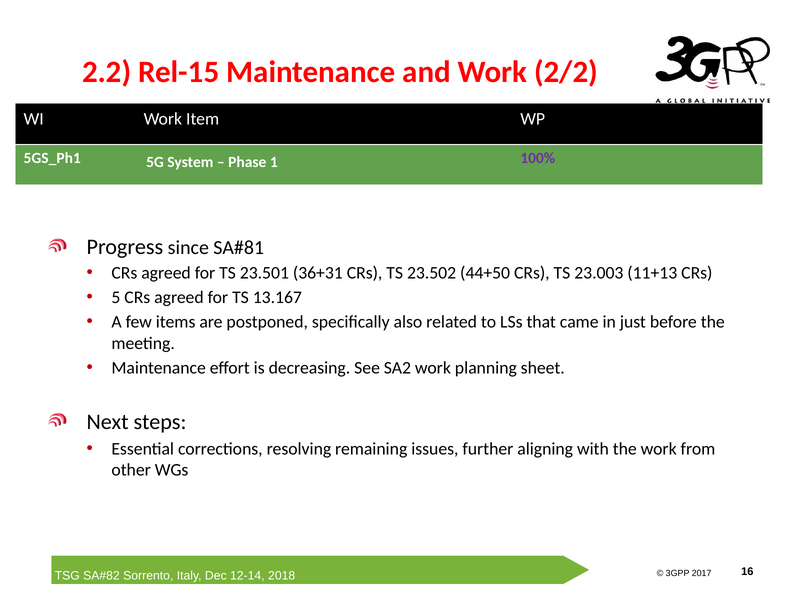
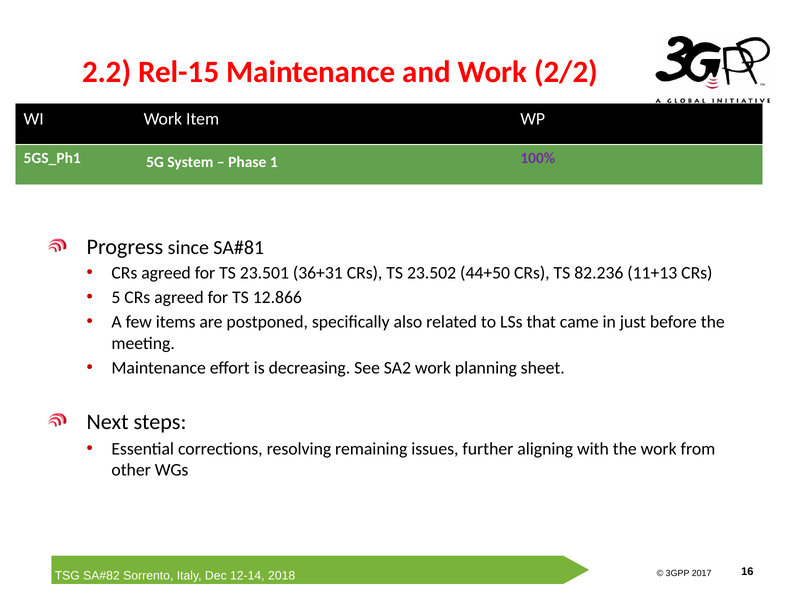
23.003: 23.003 -> 82.236 (599, 273)
13.167: 13.167 -> 12.866 (277, 297)
